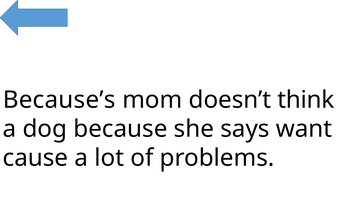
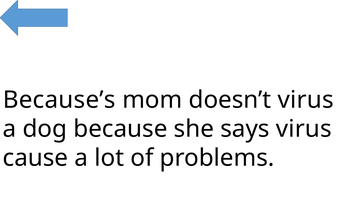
doesn’t think: think -> virus (306, 100)
says want: want -> virus (304, 129)
